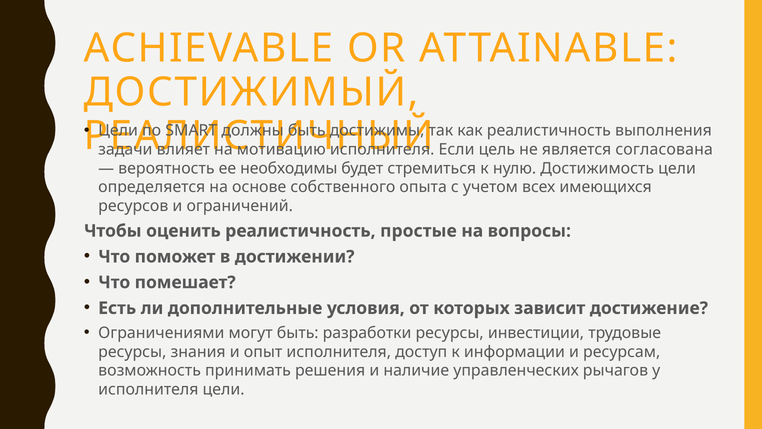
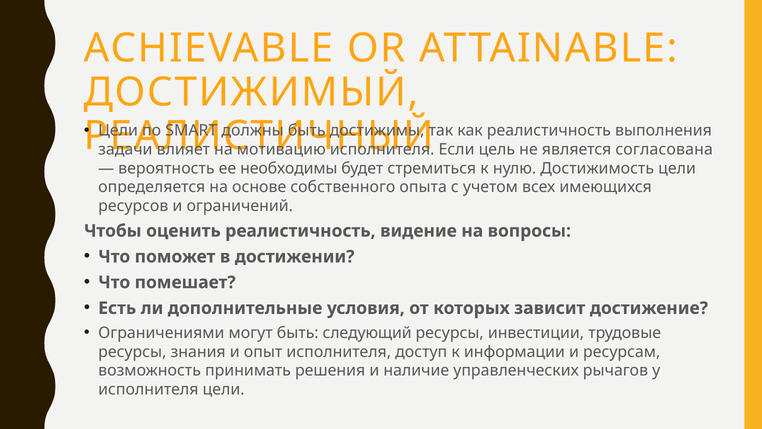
простые: простые -> видение (418, 231)
разработки: разработки -> следующий (367, 333)
